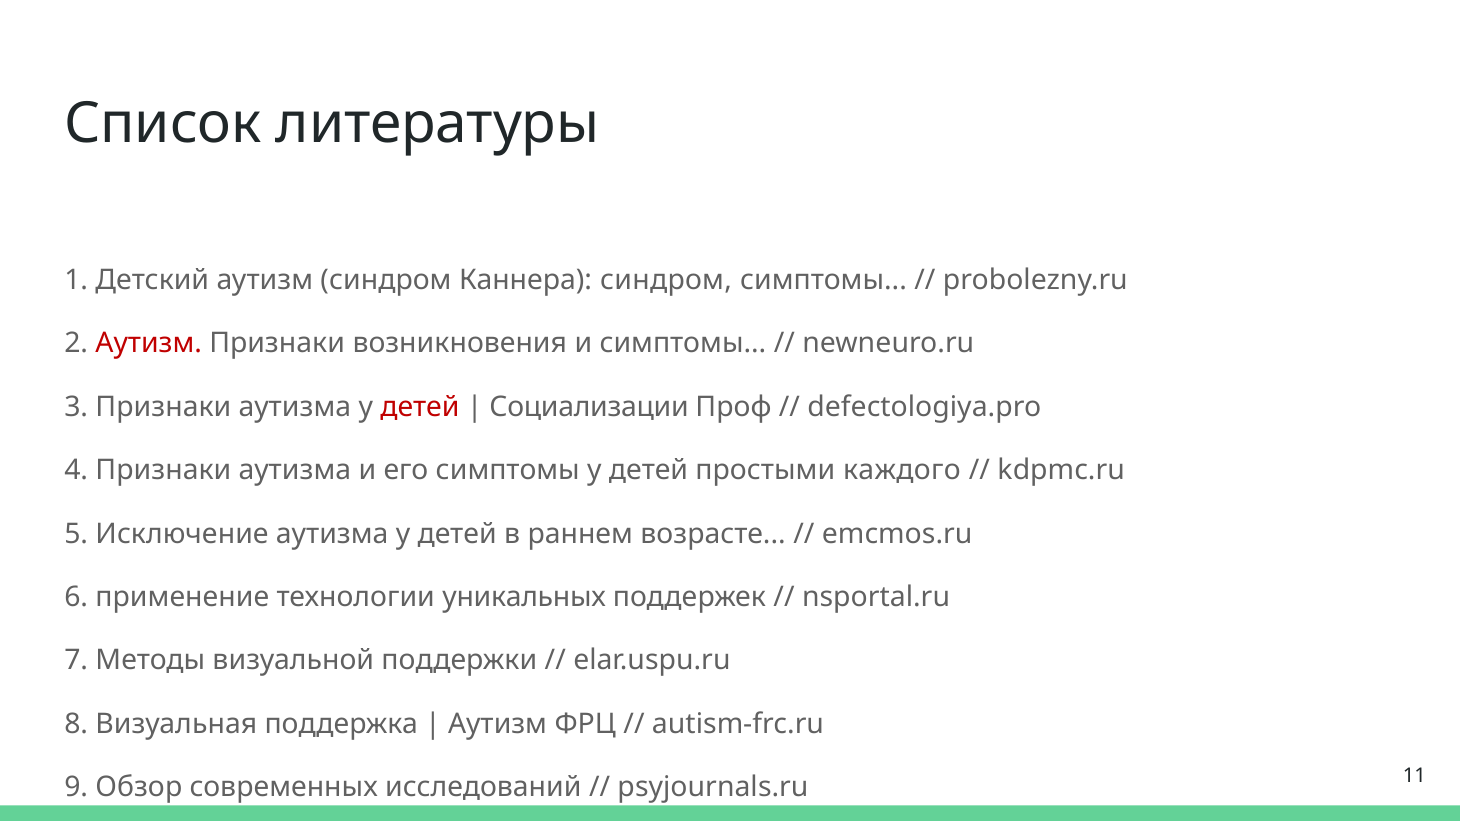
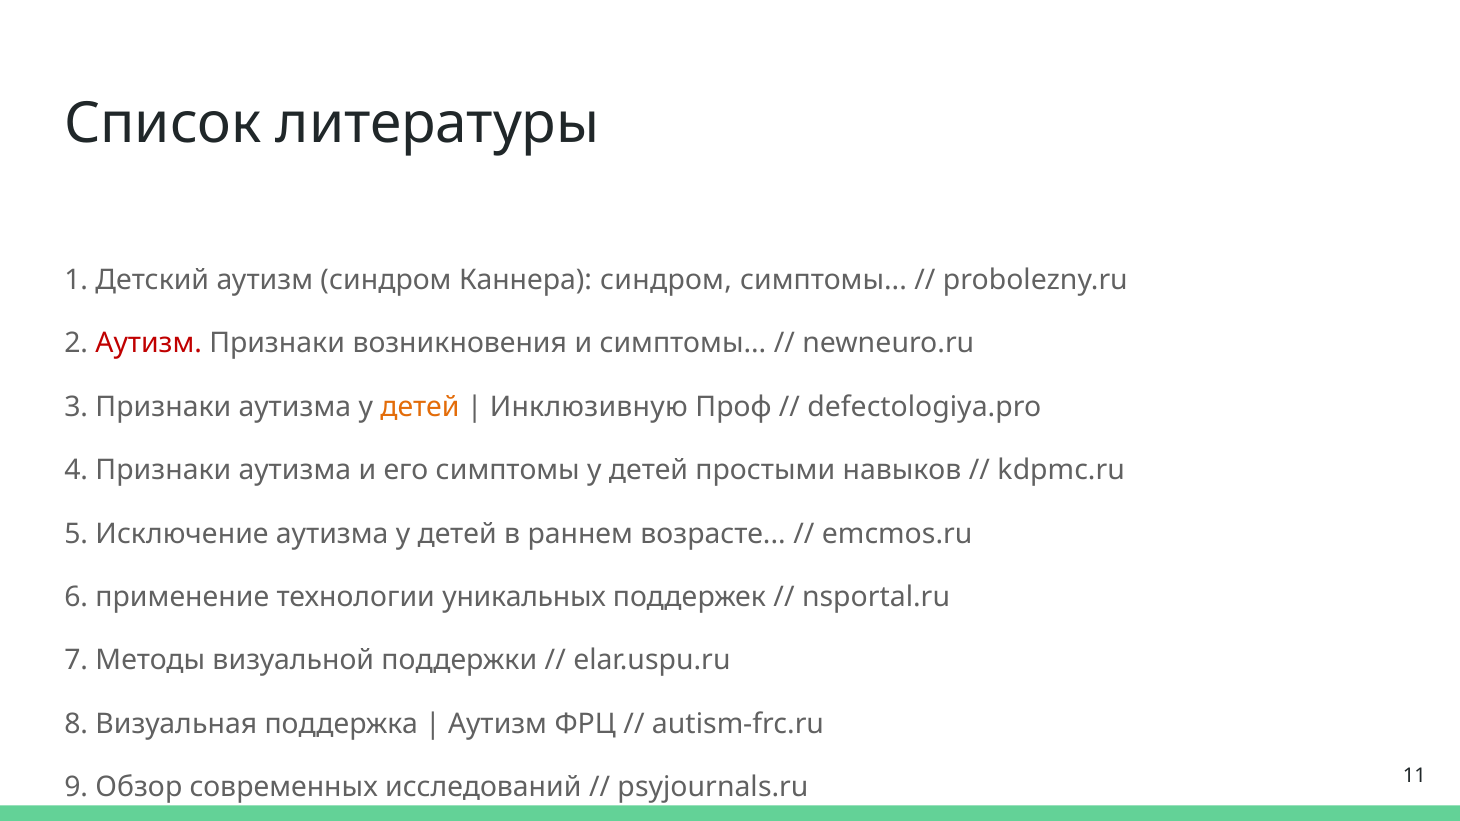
детей colour: red -> orange (420, 407)
Социализации: Социализации -> Инклюзивную (589, 407)
каждого: каждого -> навыков (902, 470)
